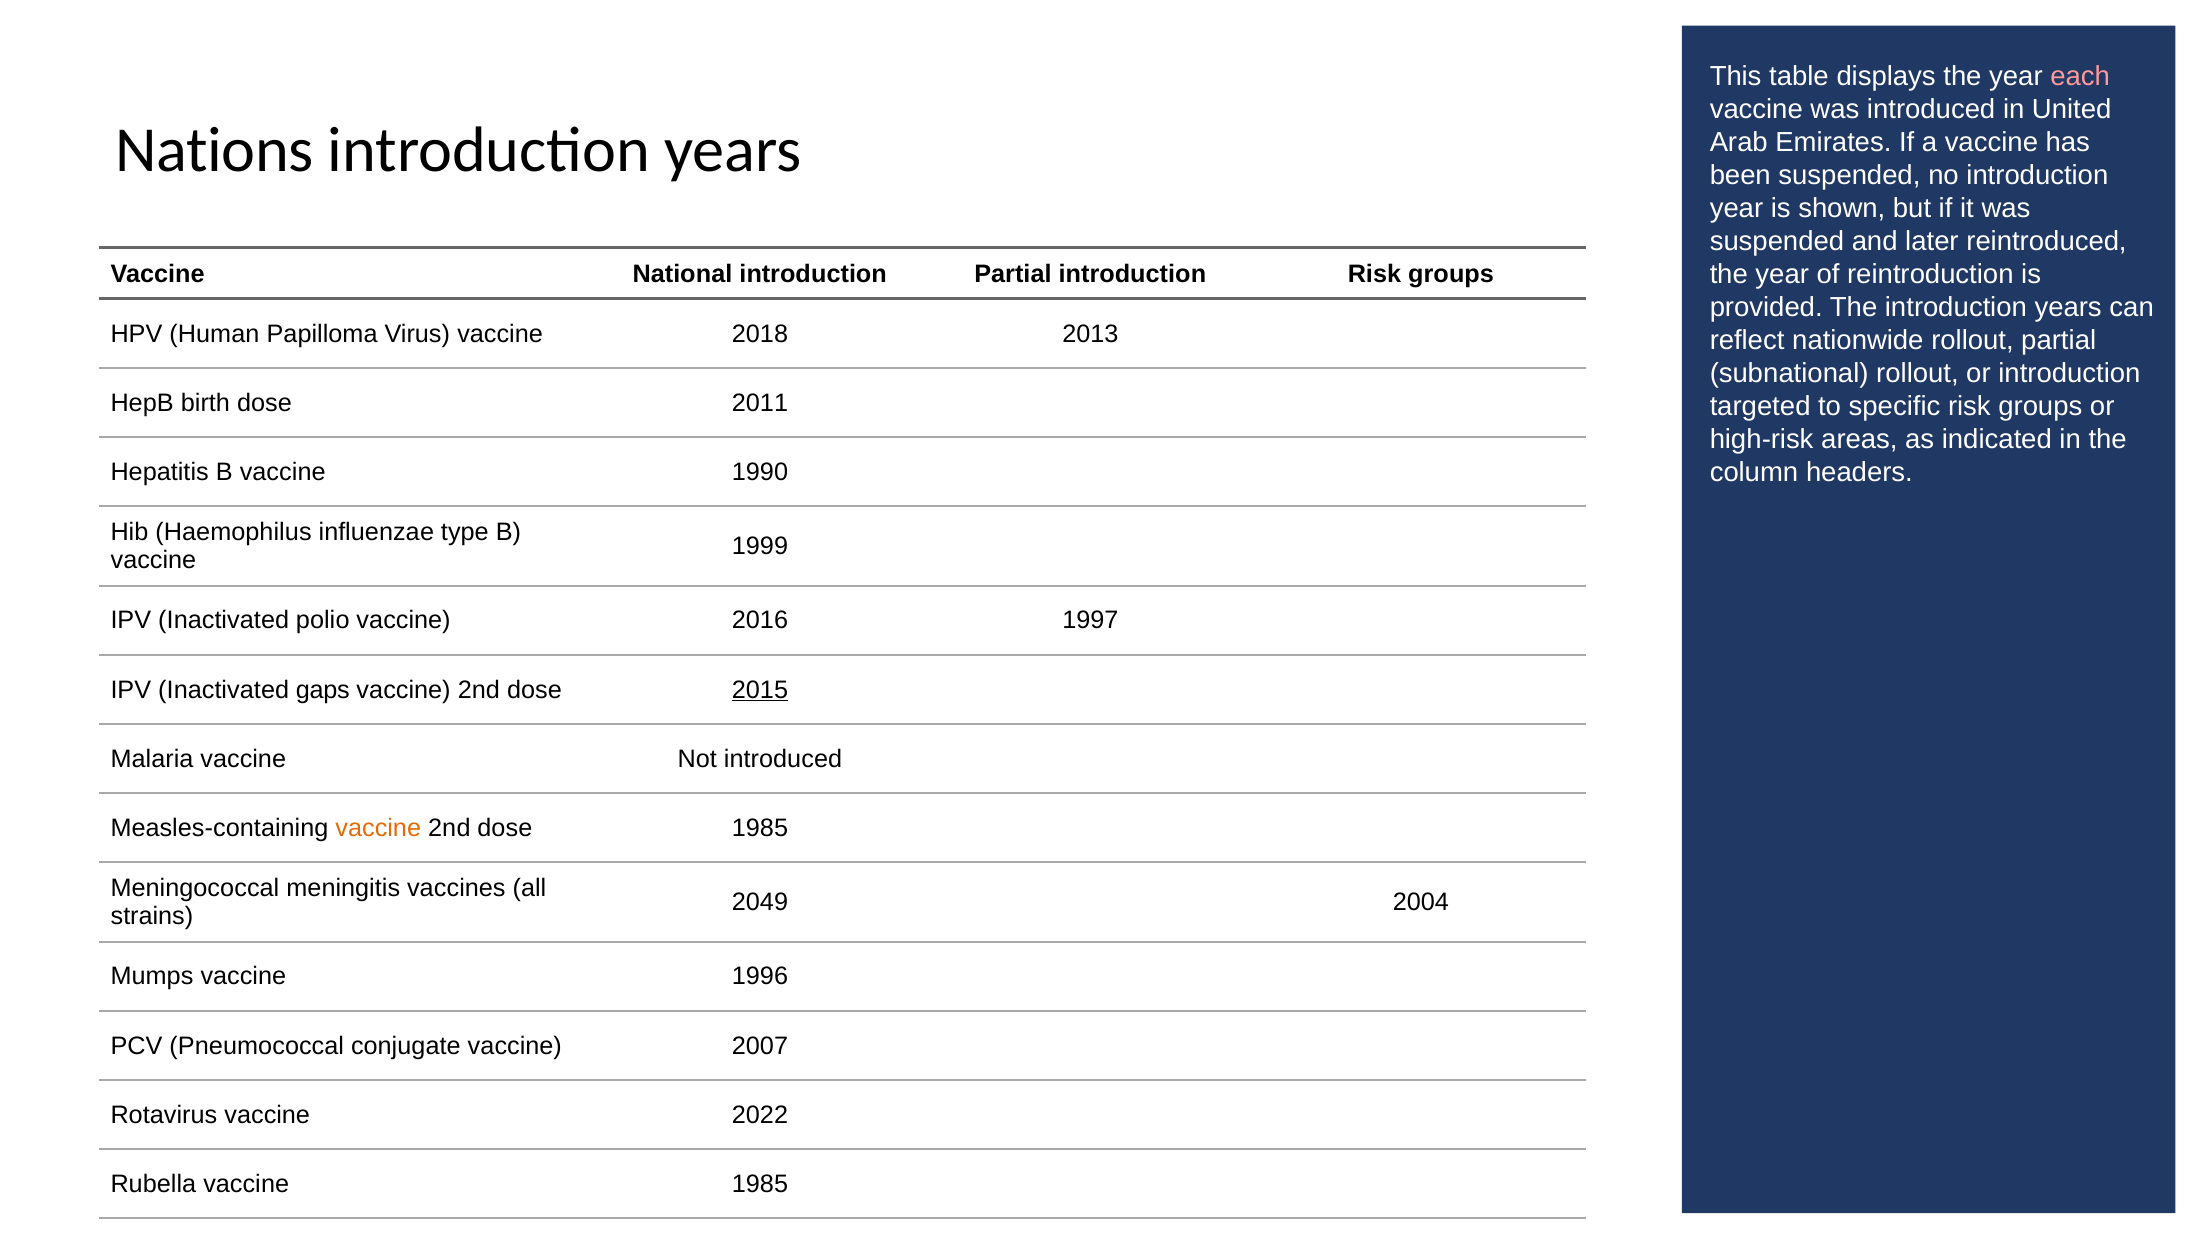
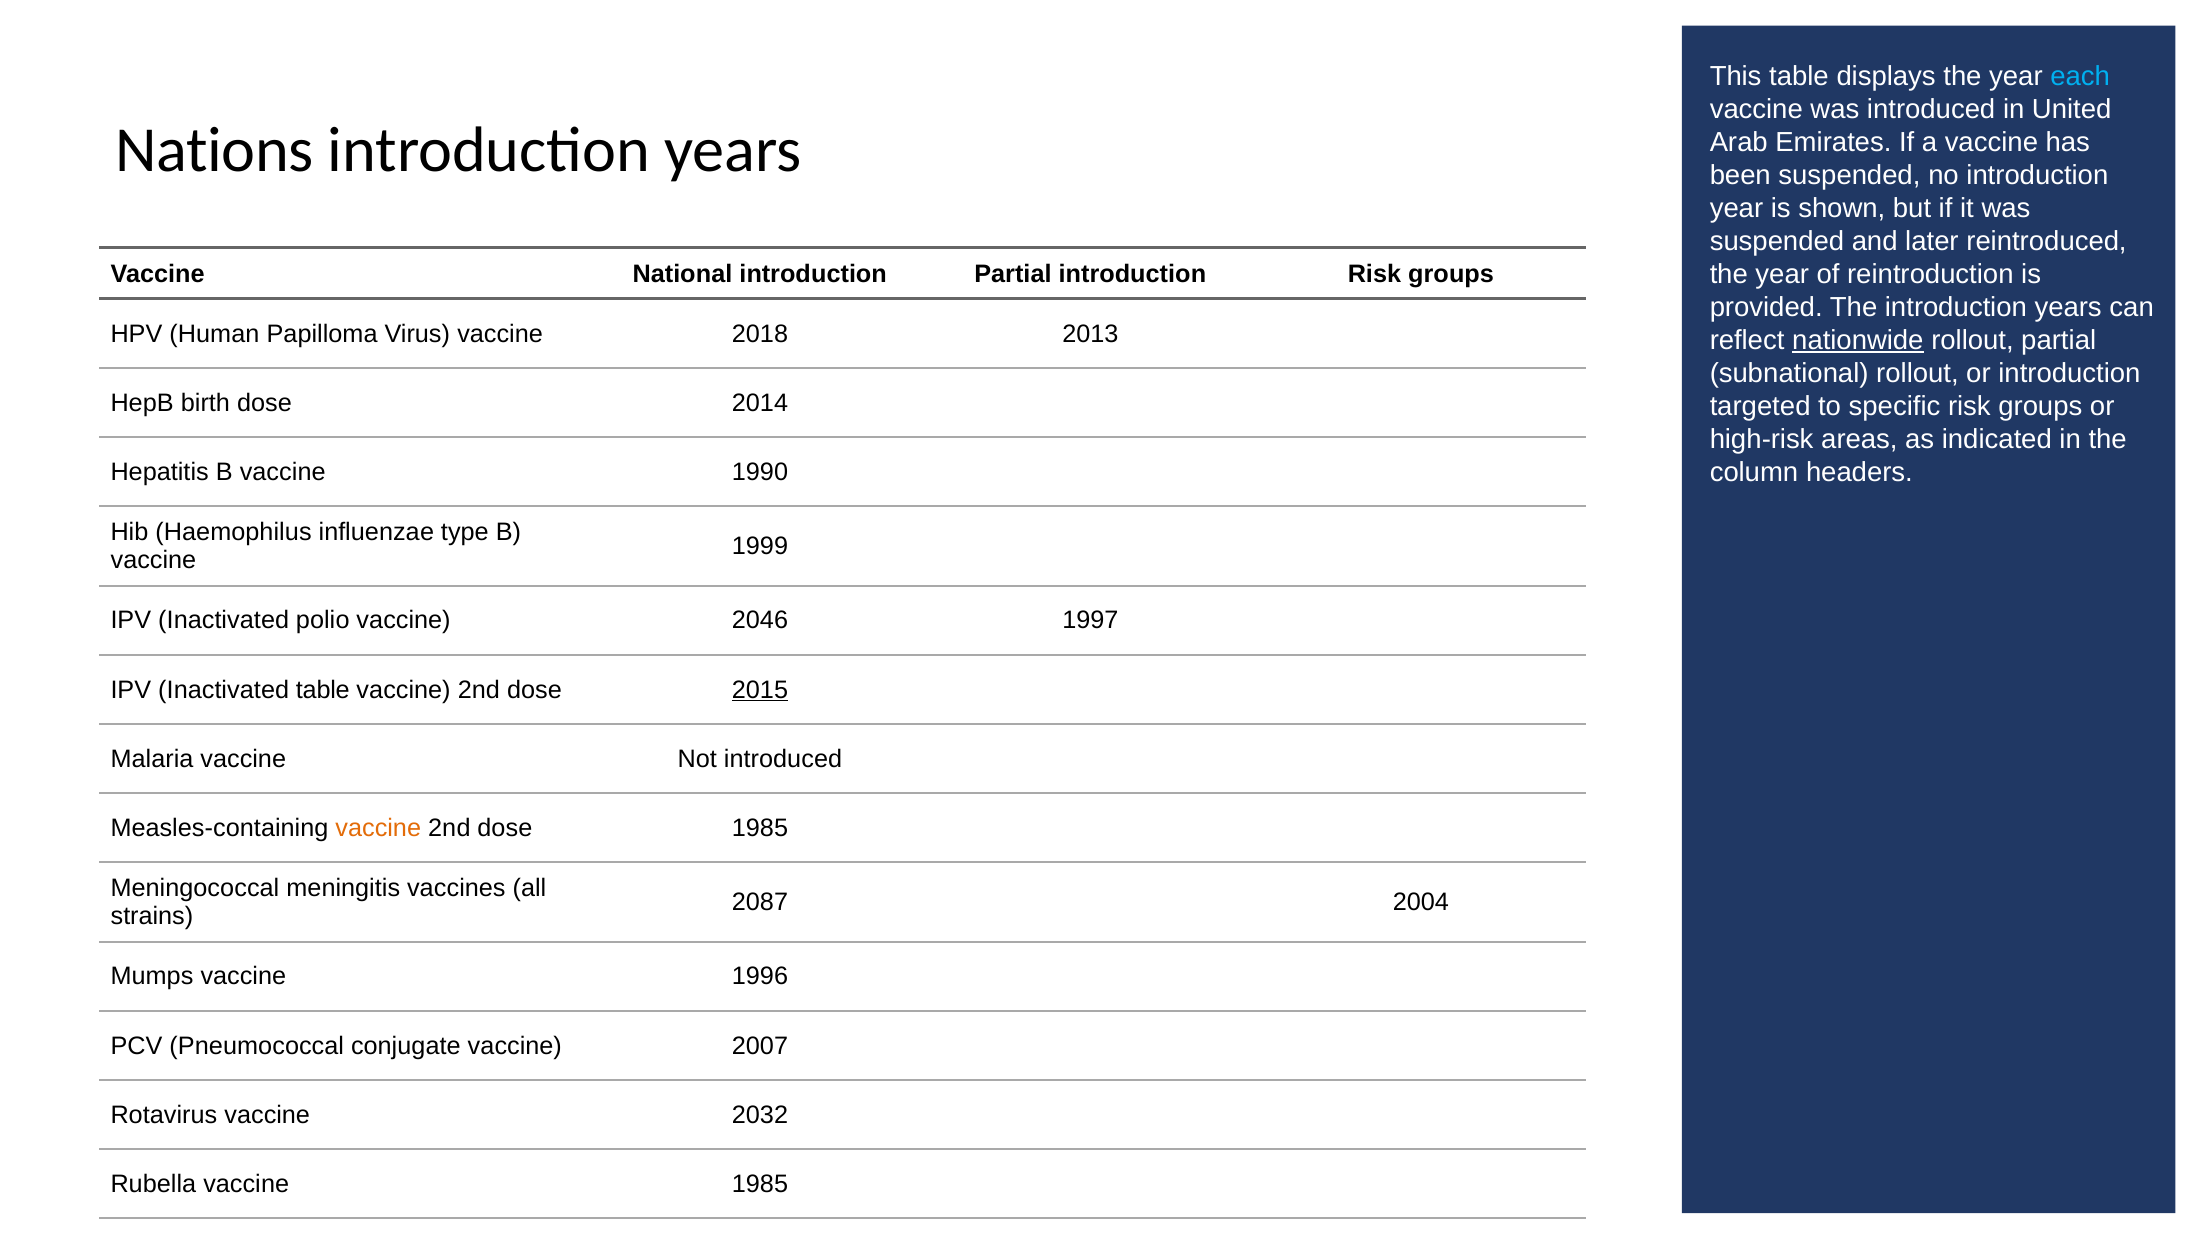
each colour: pink -> light blue (2080, 76)
nationwide underline: none -> present (1858, 340)
2011: 2011 -> 2014 (760, 403)
2016: 2016 -> 2046 (760, 621)
Inactivated gaps: gaps -> table (323, 690)
2049: 2049 -> 2087 (760, 903)
2022: 2022 -> 2032 (760, 1115)
